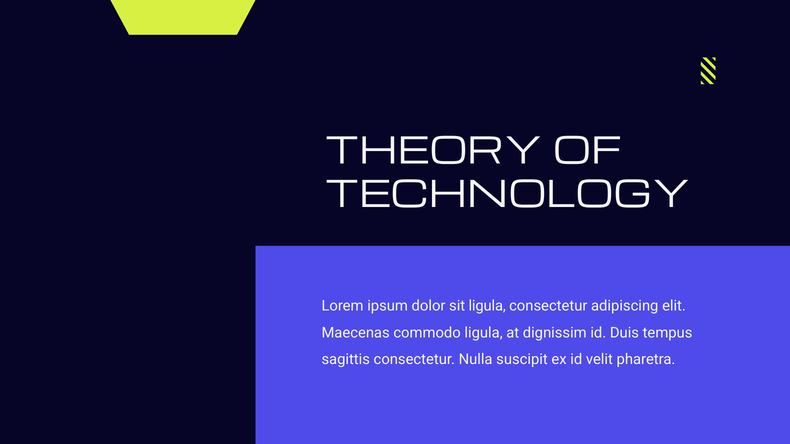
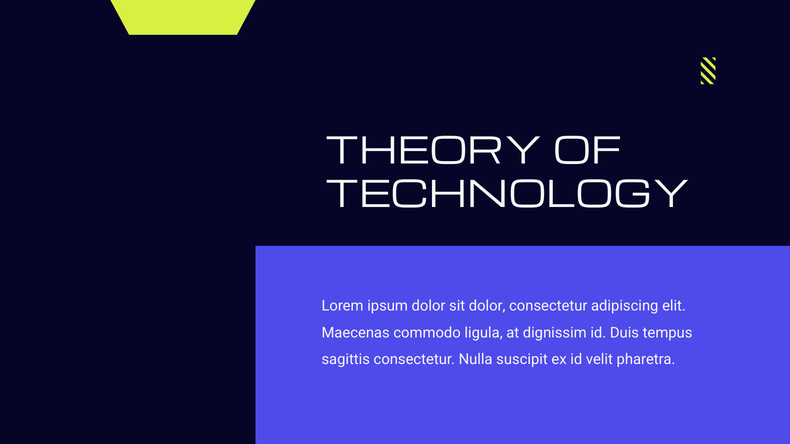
sit ligula: ligula -> dolor (487, 306)
